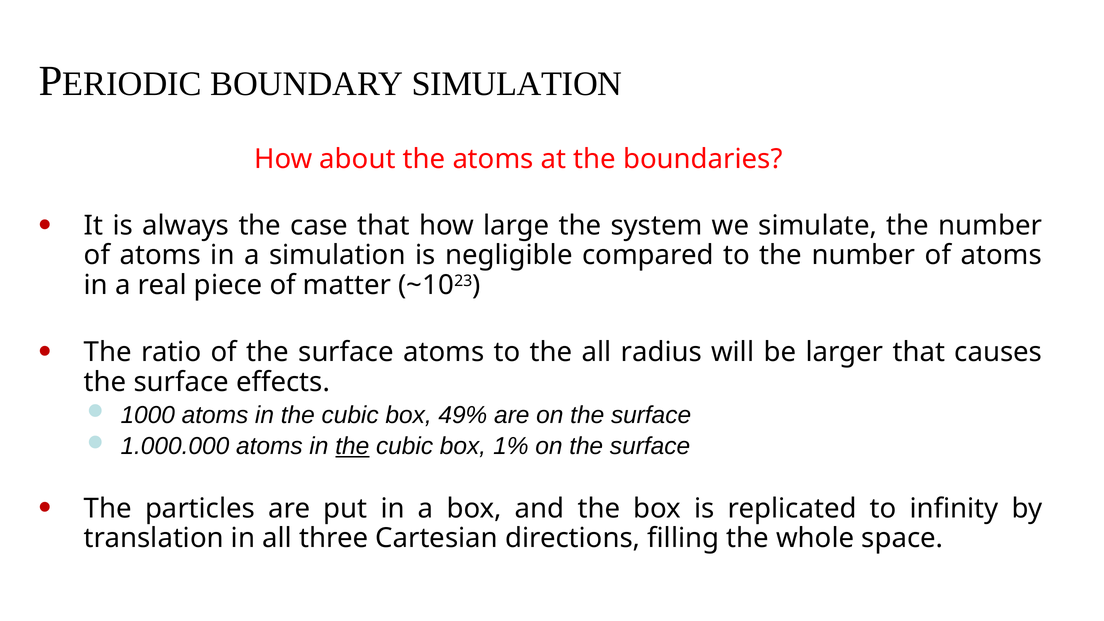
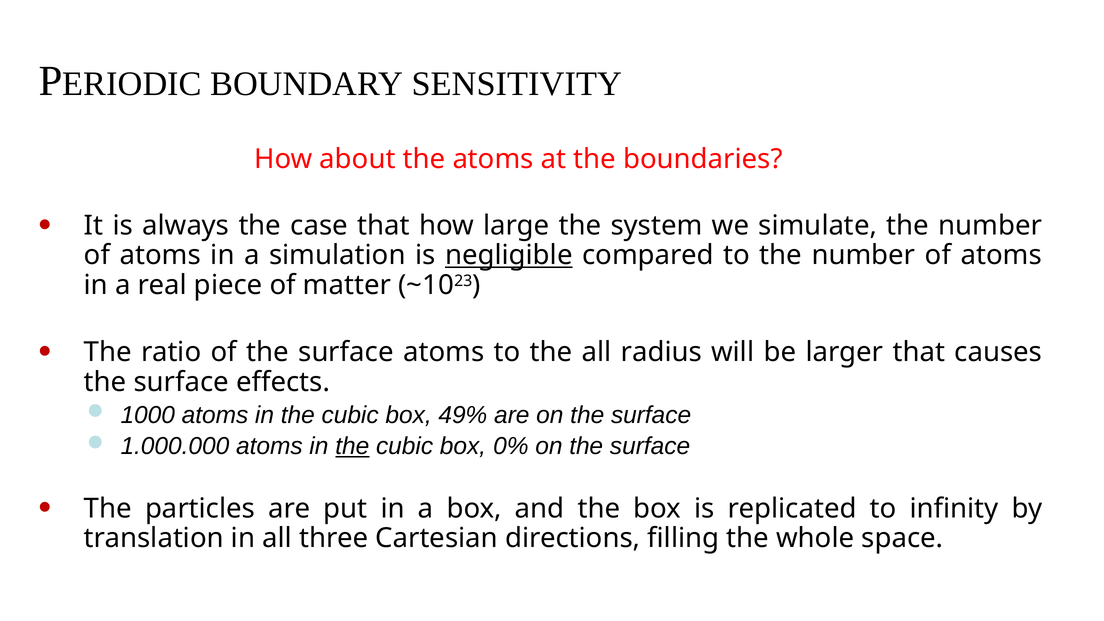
BOUNDARY SIMULATION: SIMULATION -> SENSITIVITY (517, 84)
negligible underline: none -> present (509, 255)
1%: 1% -> 0% (511, 446)
